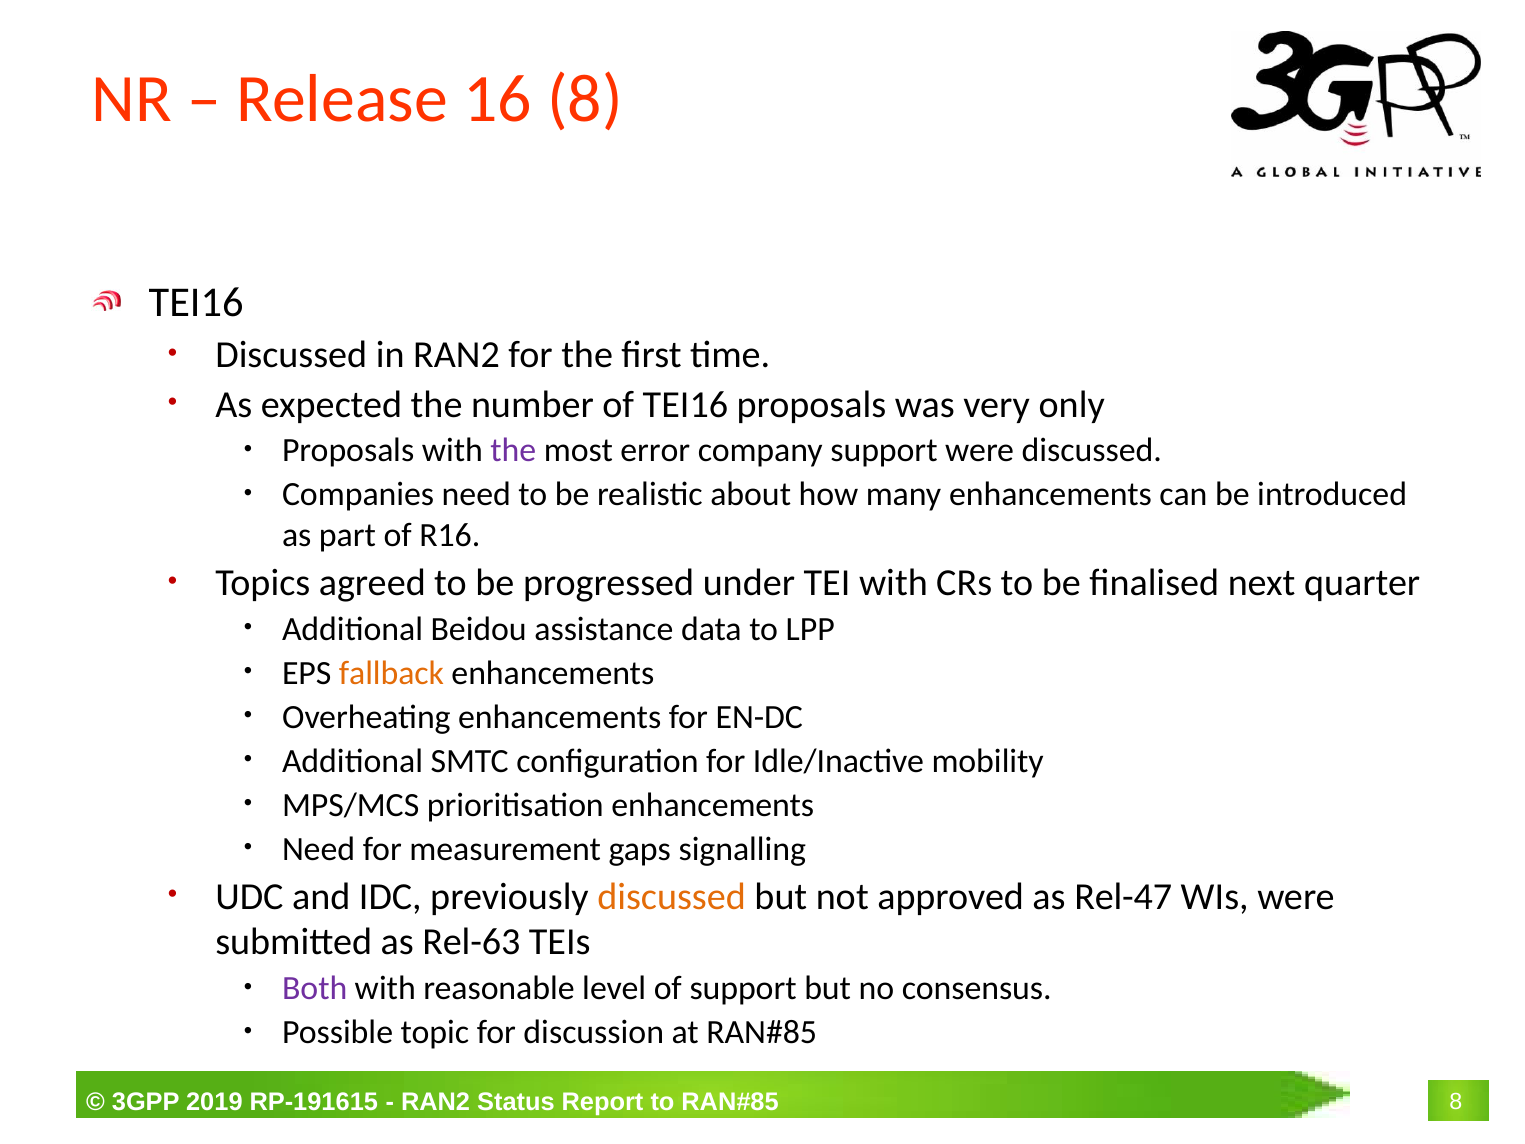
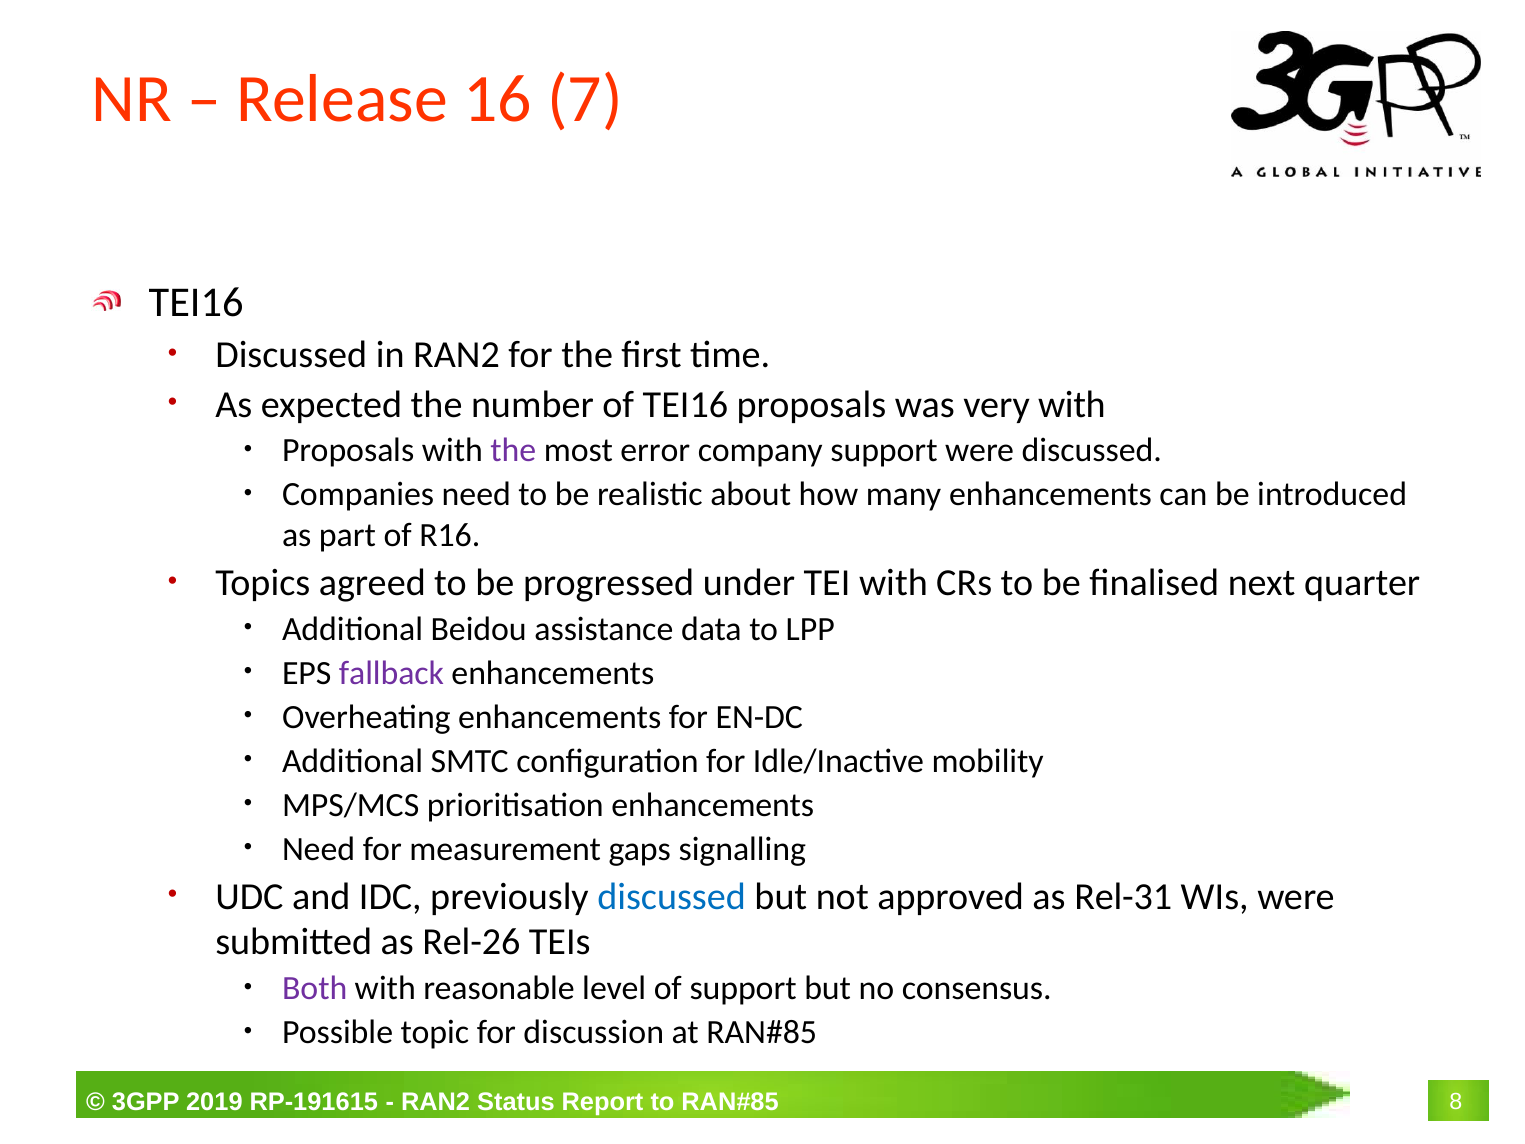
16 8: 8 -> 7 (585, 99)
very only: only -> with (1072, 404)
fallback colour: orange -> purple (391, 673)
discussed colour: orange -> blue (672, 896)
Rel-47: Rel-47 -> Rel-31 (1123, 896)
Rel-63: Rel-63 -> Rel-26 (471, 942)
